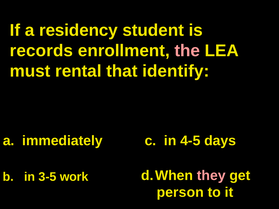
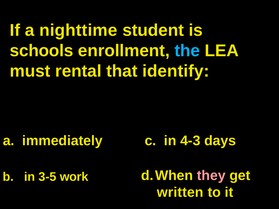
residency: residency -> nighttime (78, 30)
records: records -> schools (42, 51)
the colour: pink -> light blue (187, 51)
4-5: 4-5 -> 4-3 (190, 141)
person: person -> written (180, 193)
